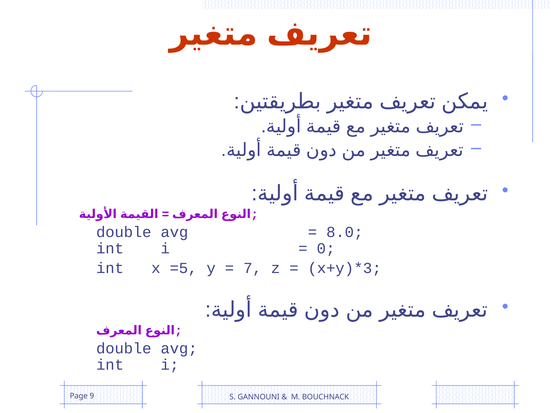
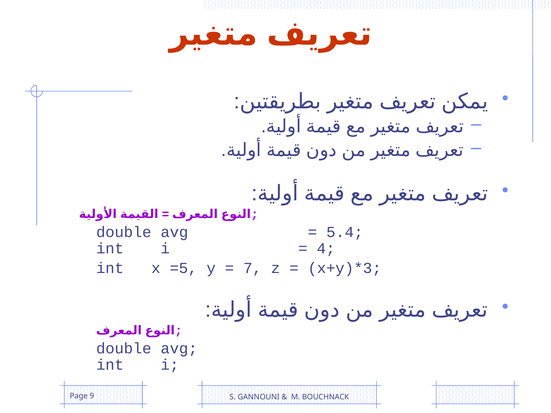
8.0: 8.0 -> 5.4 (345, 232)
0: 0 -> 4 (326, 249)
